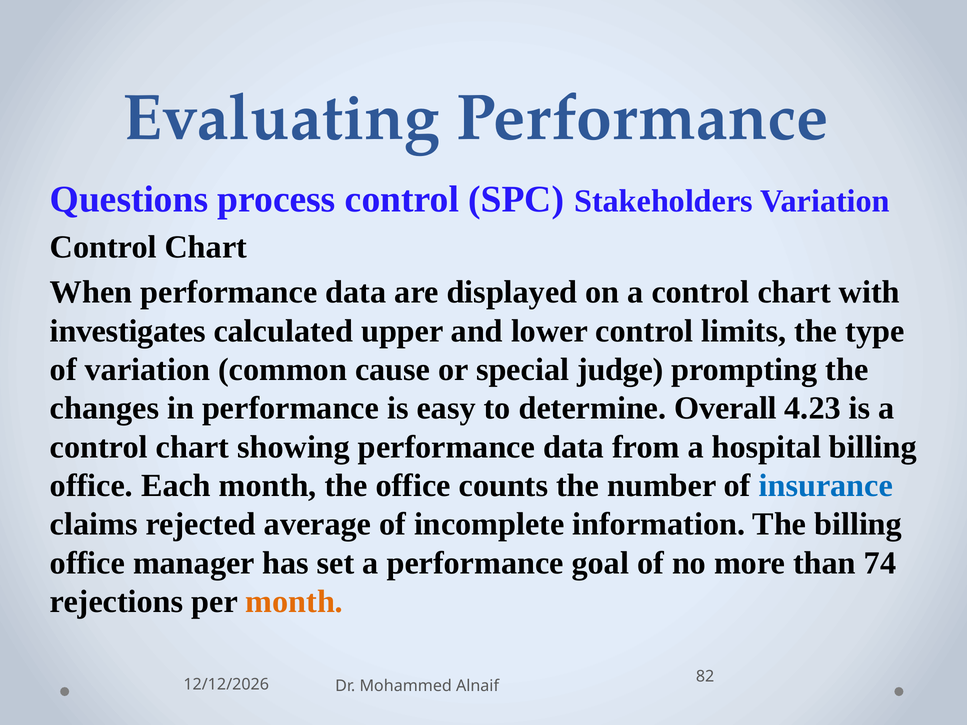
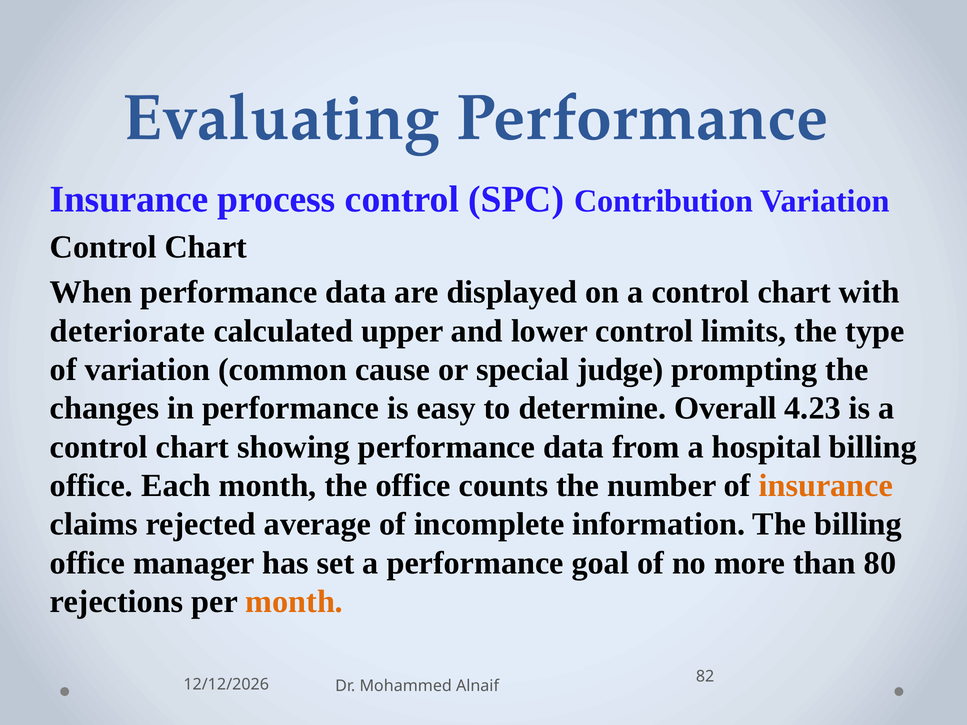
Questions: Questions -> Insurance (129, 199)
Stakeholders: Stakeholders -> Contribution (664, 201)
investigates: investigates -> deteriorate (128, 331)
insurance colour: blue -> orange (826, 486)
74: 74 -> 80 (880, 563)
